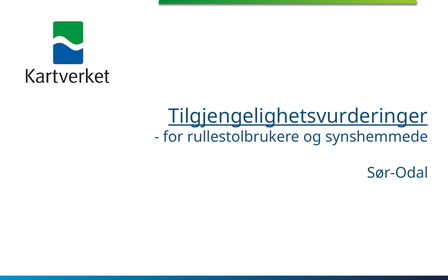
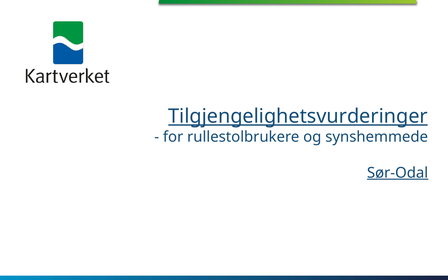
Sør-Odal underline: none -> present (398, 173)
